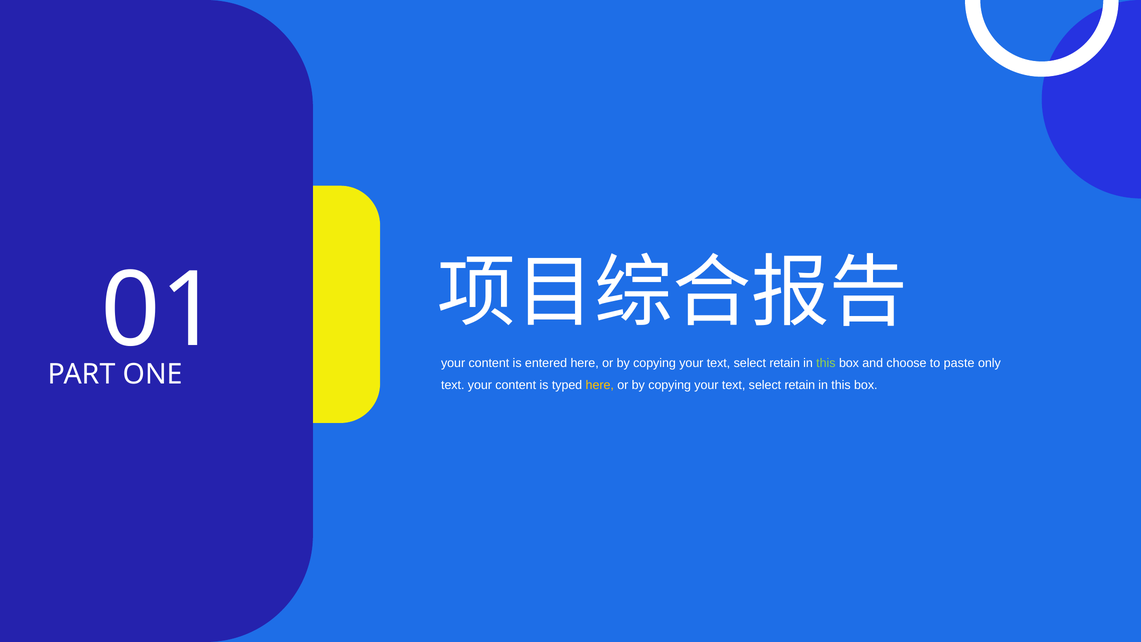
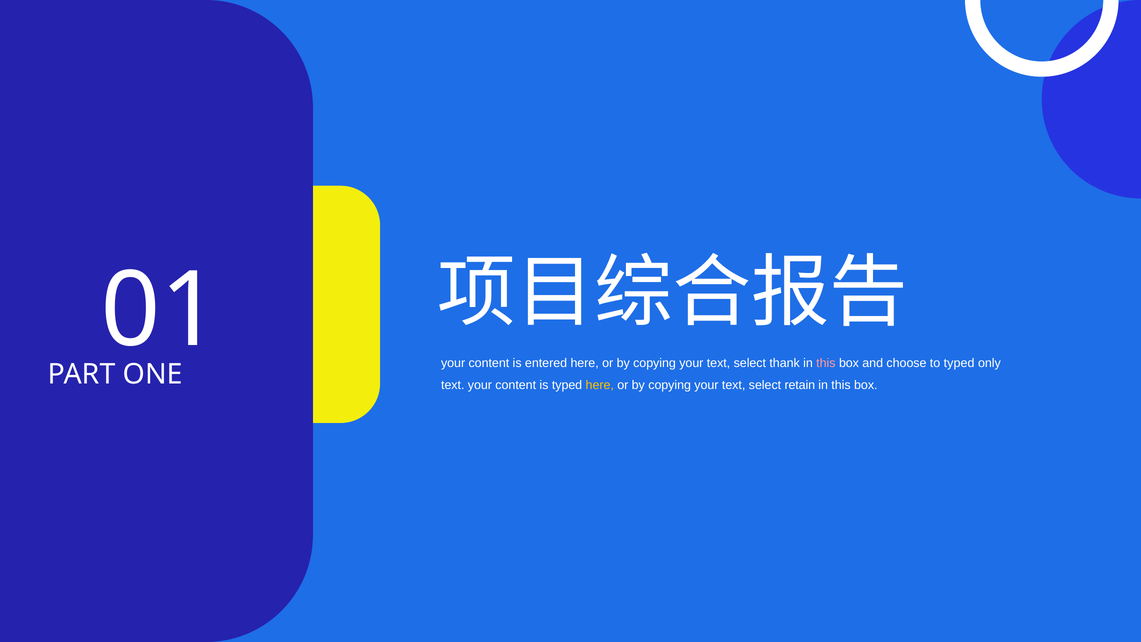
retain: retain -> thank (785, 363)
this colour: light green -> pink (826, 363)
to paste: paste -> typed (959, 363)
